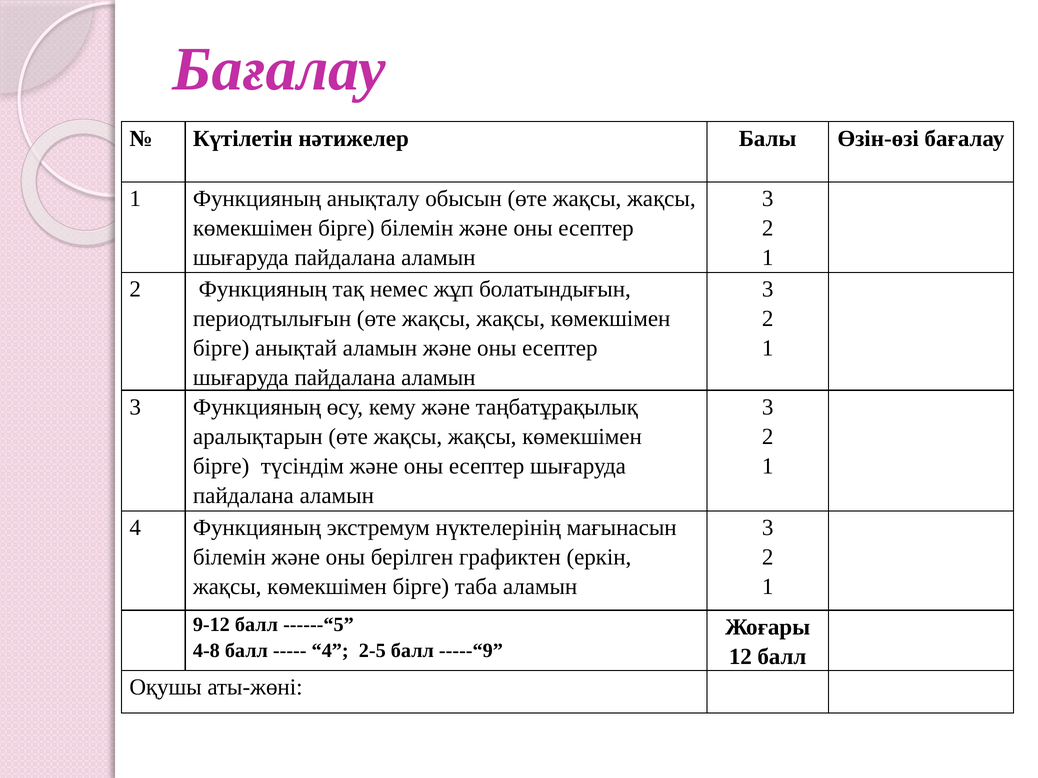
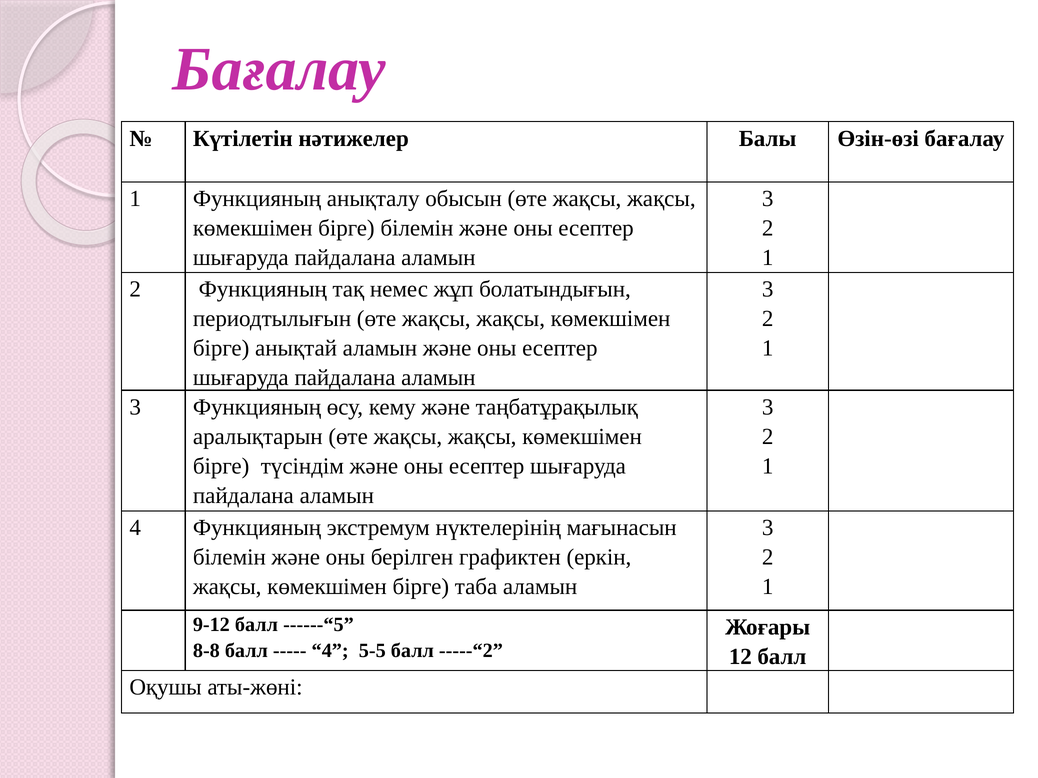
4-8: 4-8 -> 8-8 (206, 651)
2-5: 2-5 -> 5-5 (372, 651)
-----“9: -----“9 -> -----“2 (471, 651)
